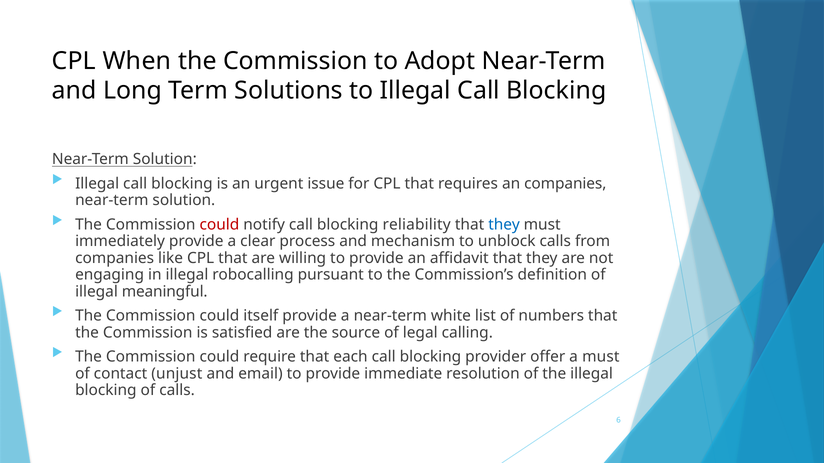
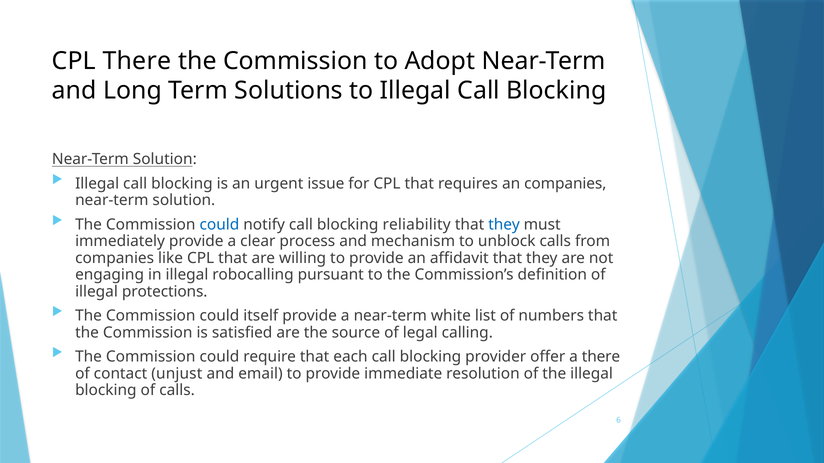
CPL When: When -> There (137, 61)
could colour: red -> blue (219, 225)
meaningful: meaningful -> protections (165, 292)
a must: must -> there (601, 357)
